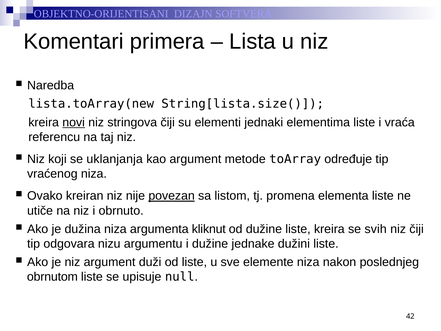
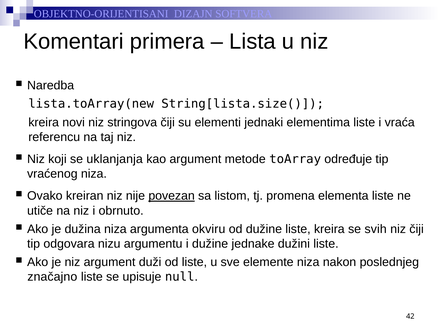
novi underline: present -> none (74, 122)
kliknut: kliknut -> okviru (209, 229)
obrnutom: obrnutom -> značajno (52, 277)
